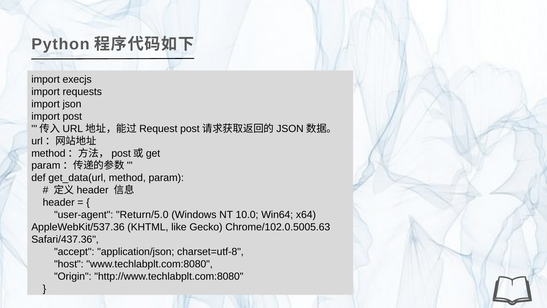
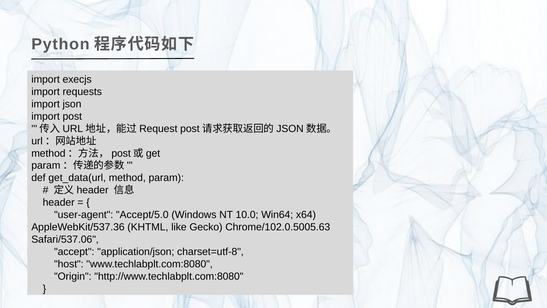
Return/5.0: Return/5.0 -> Accept/5.0 (142, 215)
Safari/437.36: Safari/437.36 -> Safari/537.06 (65, 239)
